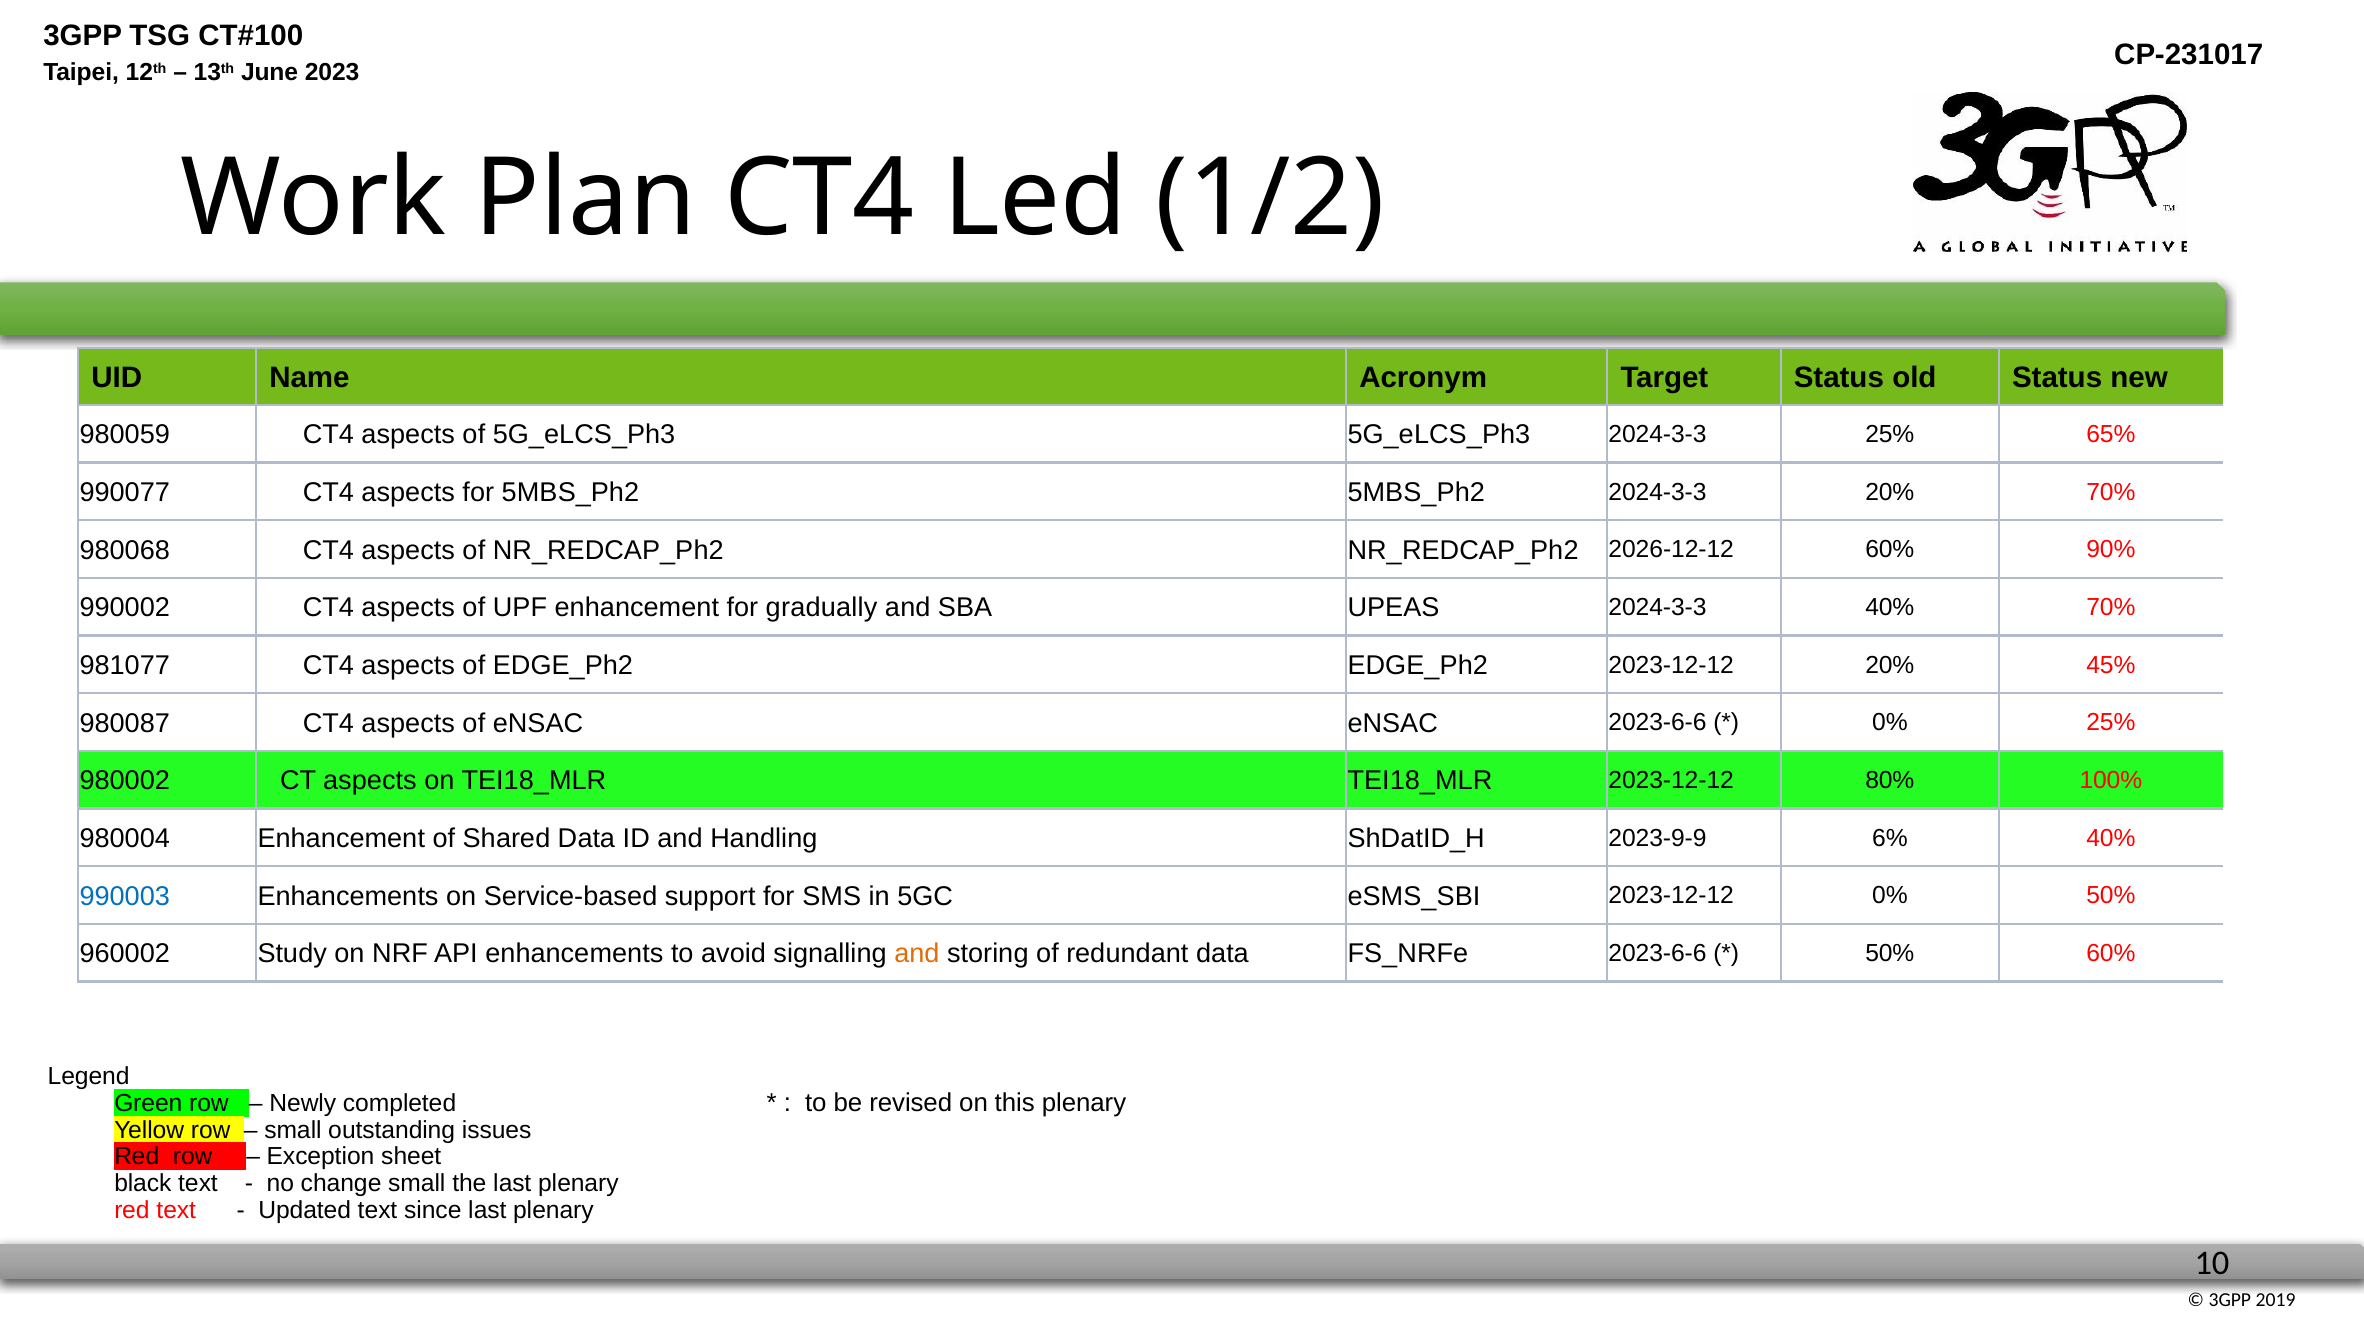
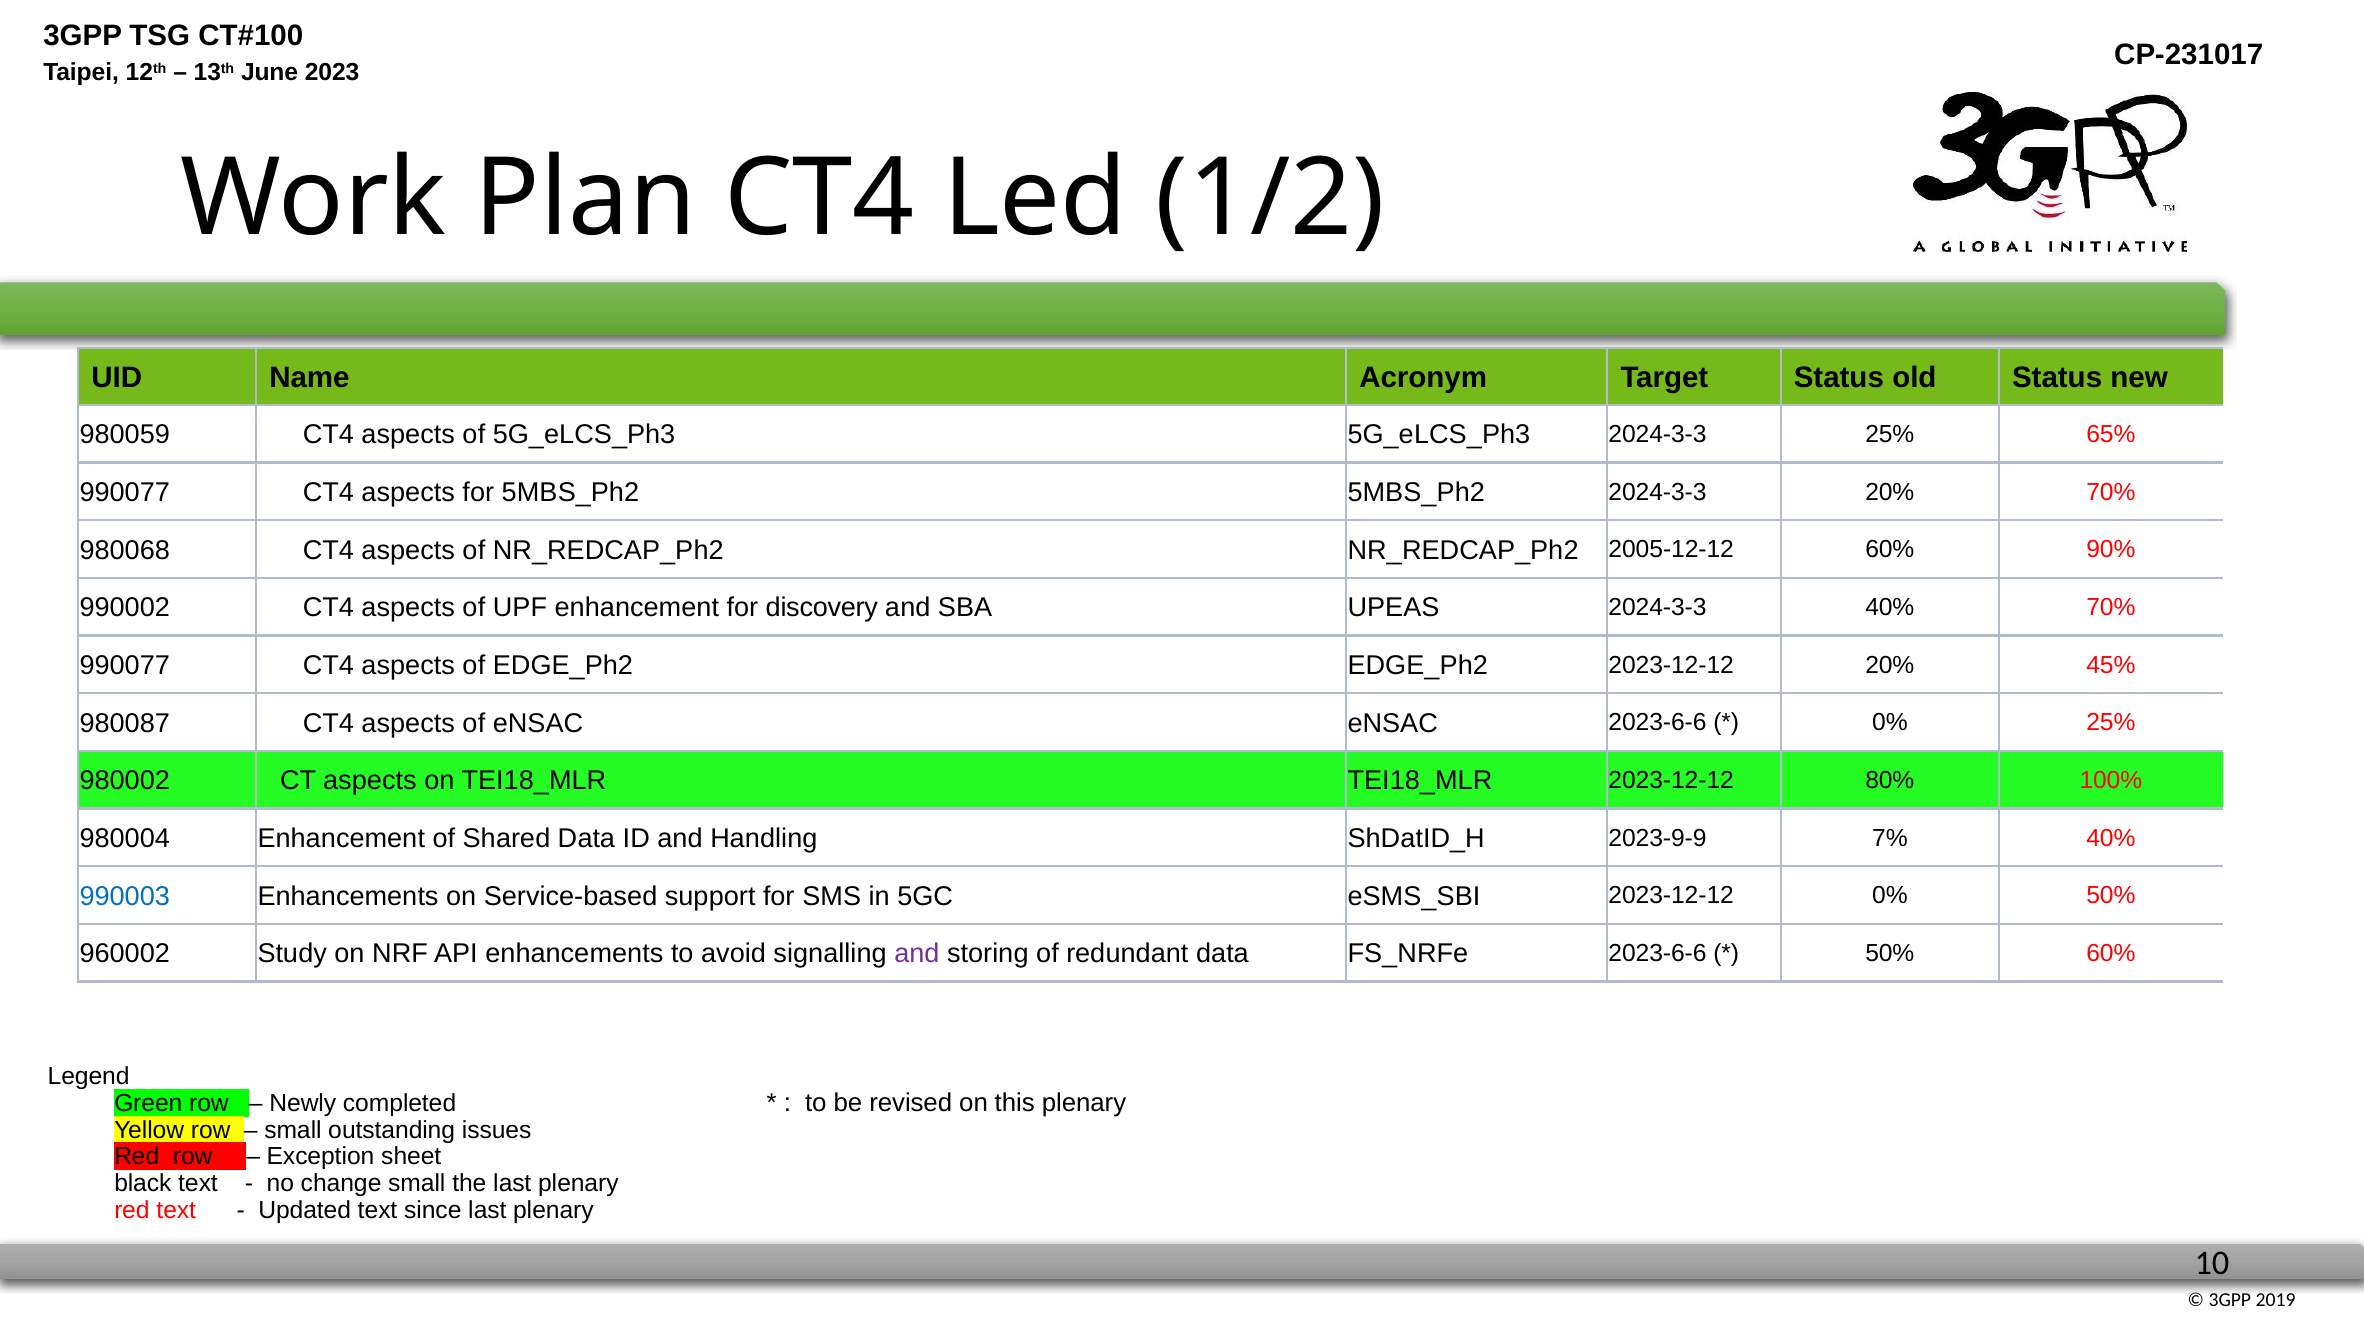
2026-12-12: 2026-12-12 -> 2005-12-12 (1671, 550)
gradually: gradually -> discovery (822, 608)
981077: 981077 -> 990077 (125, 665)
6%: 6% -> 7% (1890, 838)
and colour: orange -> purple (917, 954)
